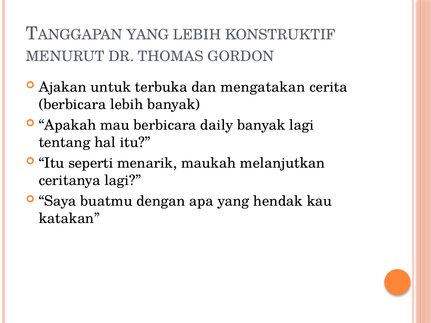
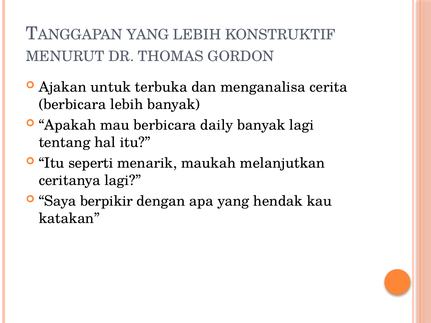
mengatakan: mengatakan -> menganalisa (263, 87)
buatmu: buatmu -> berpikir (106, 201)
